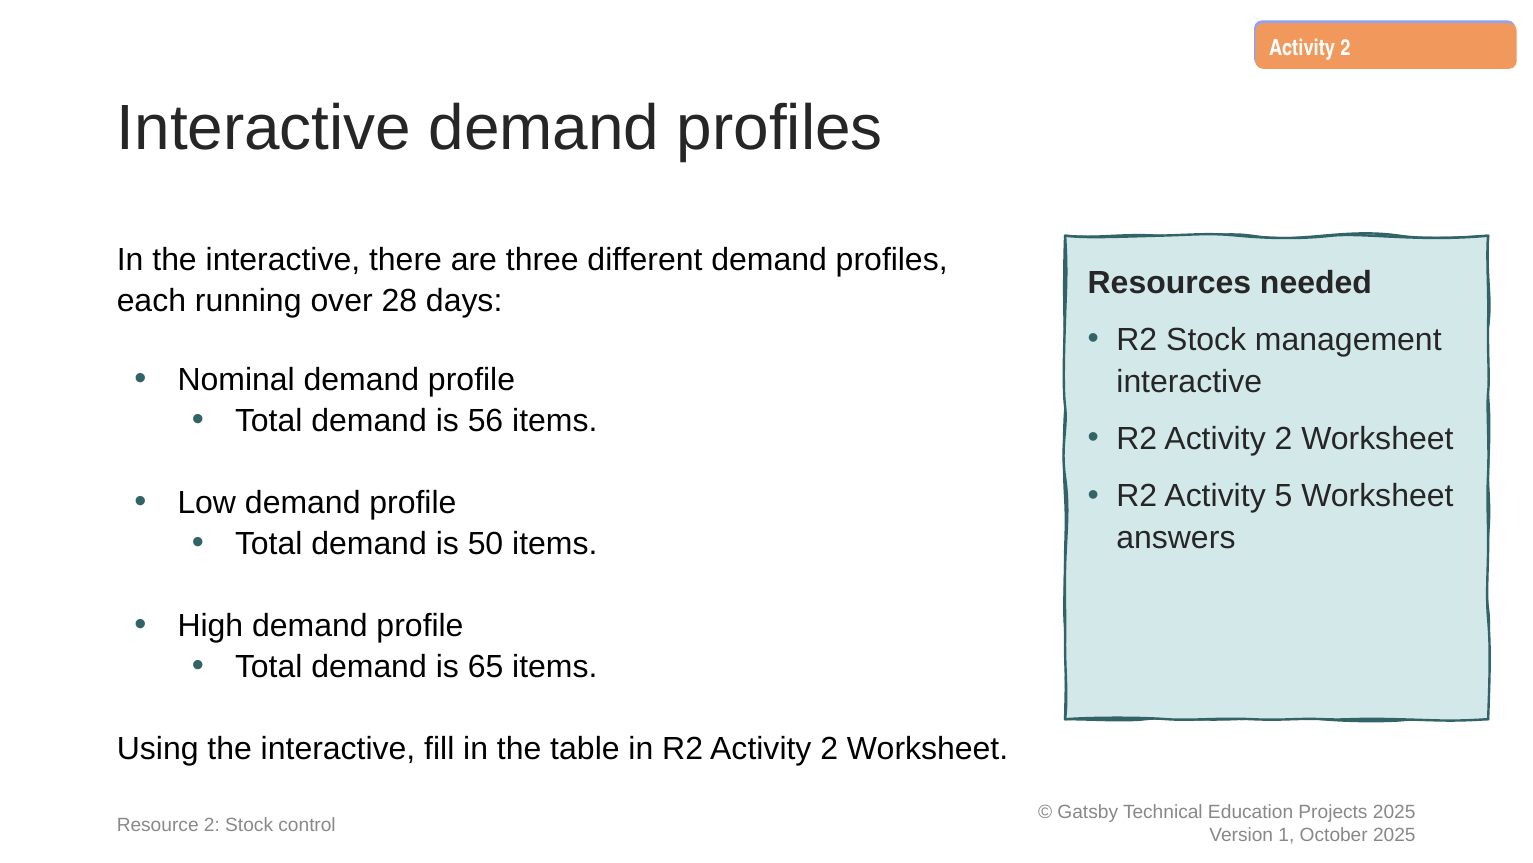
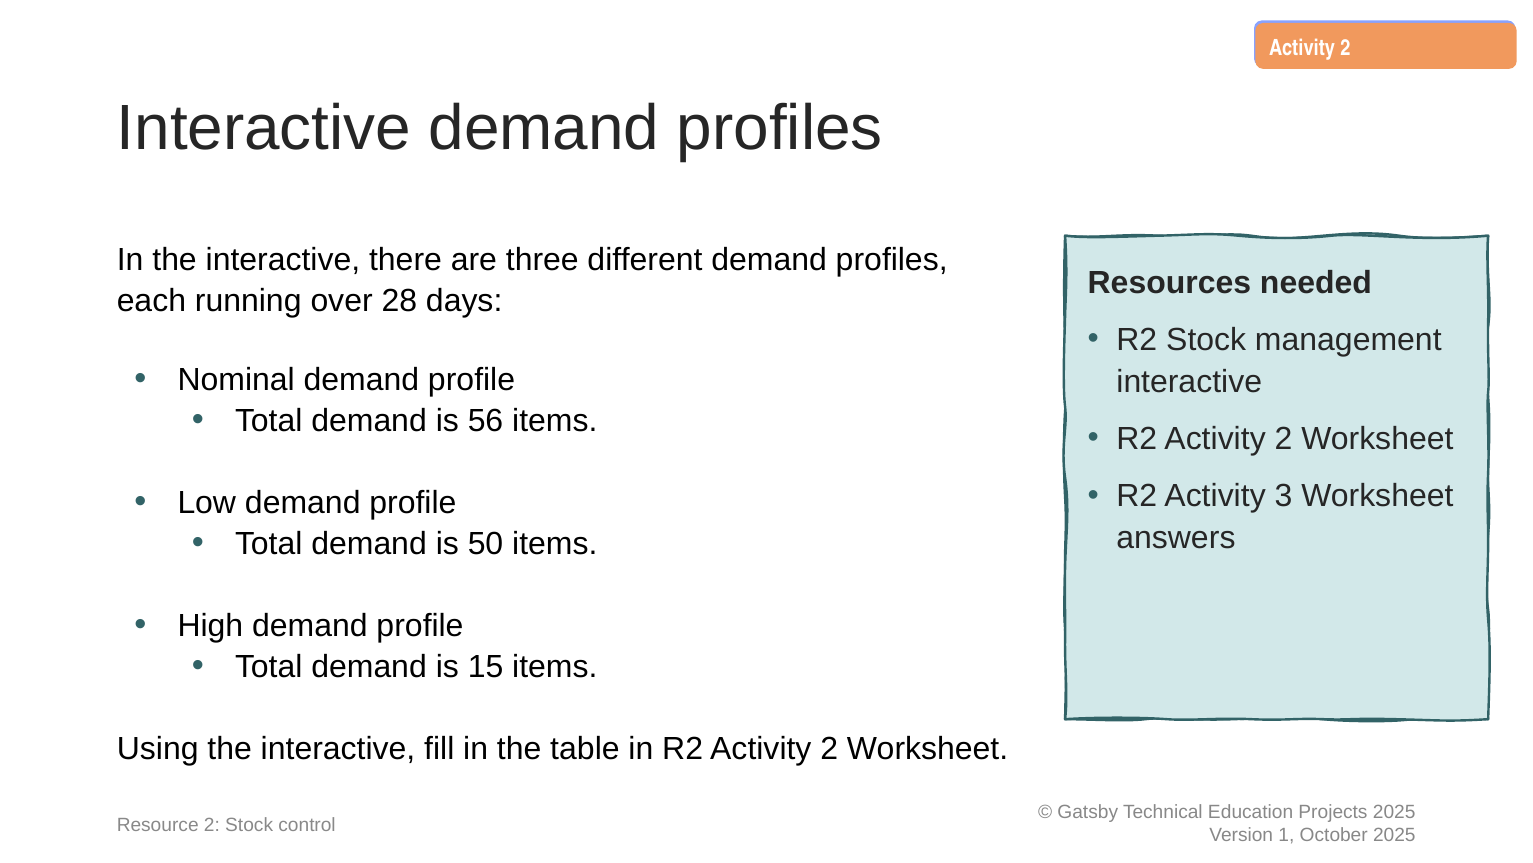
5: 5 -> 3 (1283, 496)
65: 65 -> 15 (486, 667)
